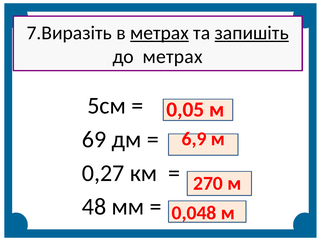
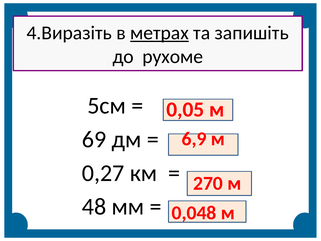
7.Виразіть: 7.Виразіть -> 4.Виразіть (69, 33)
запишіть underline: present -> none (252, 33)
до метрах: метрах -> рухоме (173, 56)
